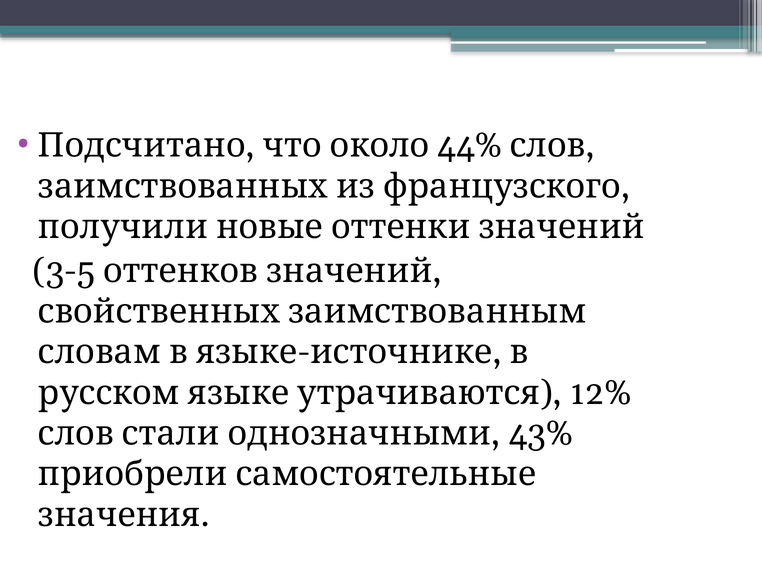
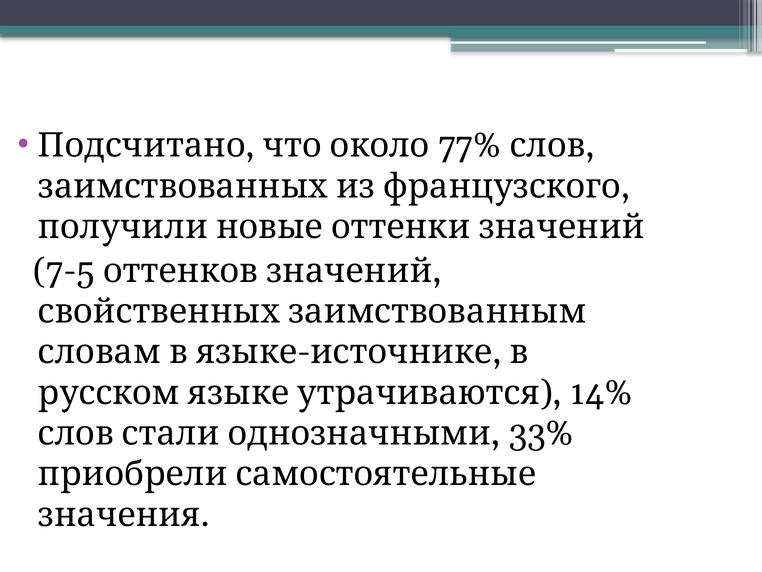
44%: 44% -> 77% (470, 146)
3-5: 3-5 -> 7-5 (64, 271)
12%: 12% -> 14% (601, 393)
43%: 43% -> 33% (541, 433)
